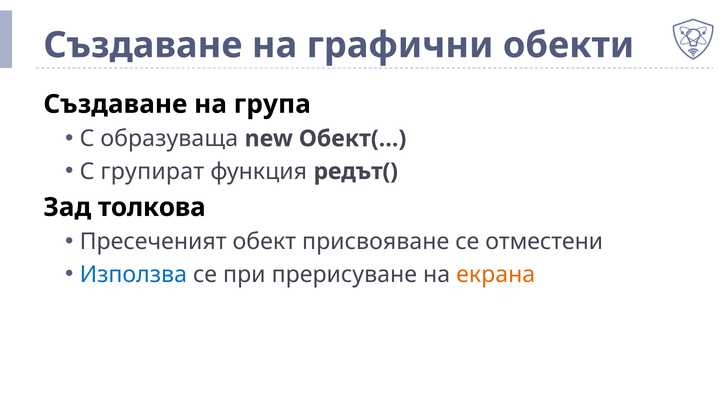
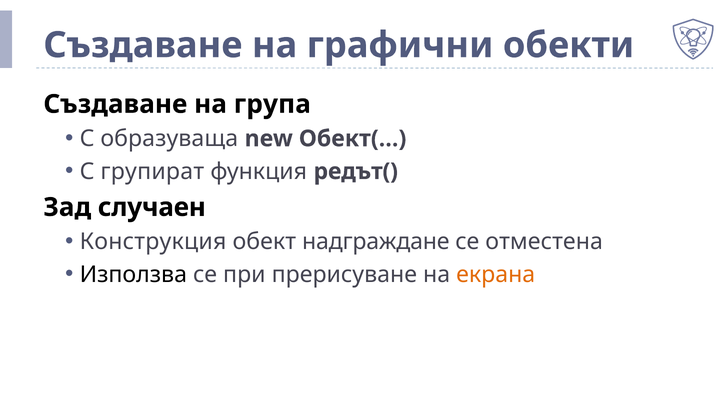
толкова: толкова -> случаен (152, 207)
Пресеченият: Пресеченият -> Конструкция (153, 242)
присвояване: присвояване -> надграждане (376, 242)
отместени: отместени -> отместена (544, 242)
Използва colour: blue -> black (133, 274)
